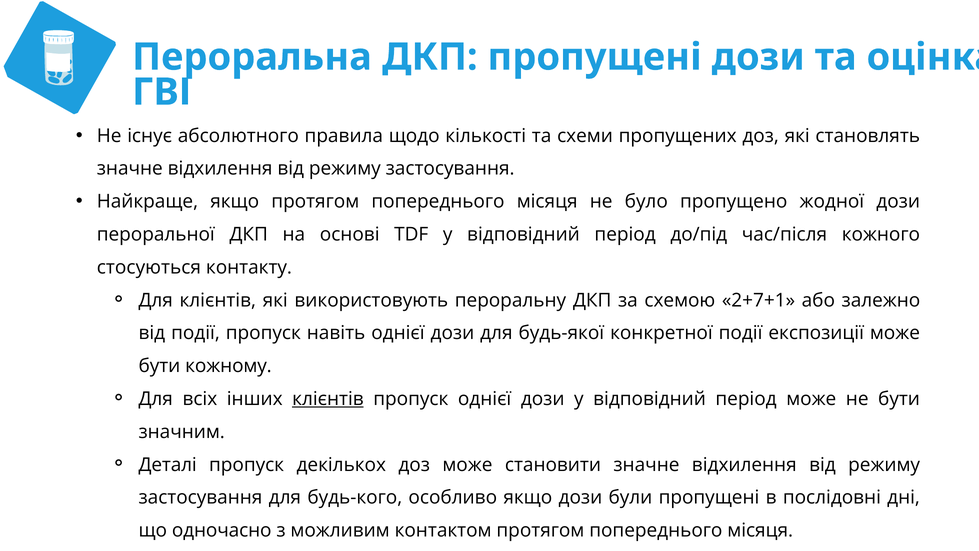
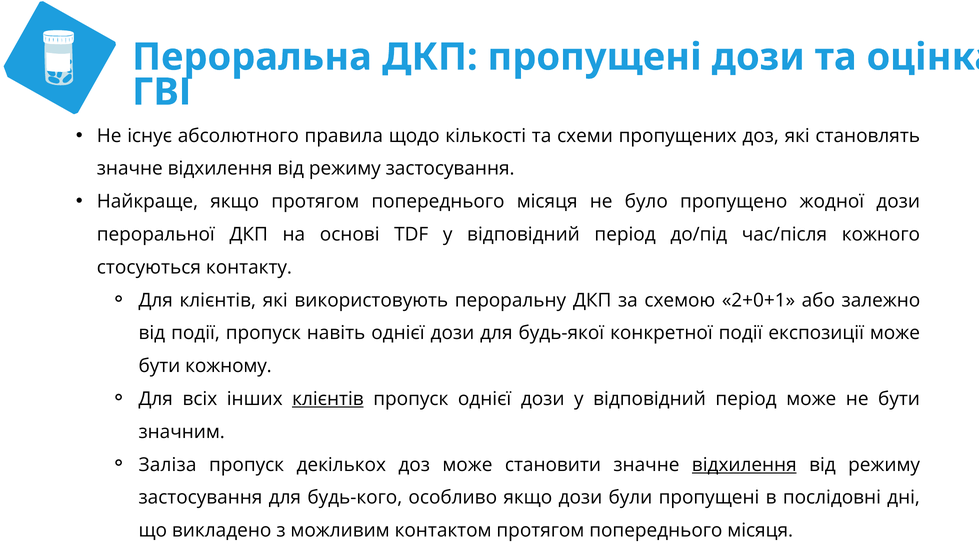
2+7+1: 2+7+1 -> 2+0+1 (758, 300)
Деталі: Деталі -> Заліза (167, 464)
відхилення underline: none -> present (744, 464)
одночасно: одночасно -> викладено (222, 530)
